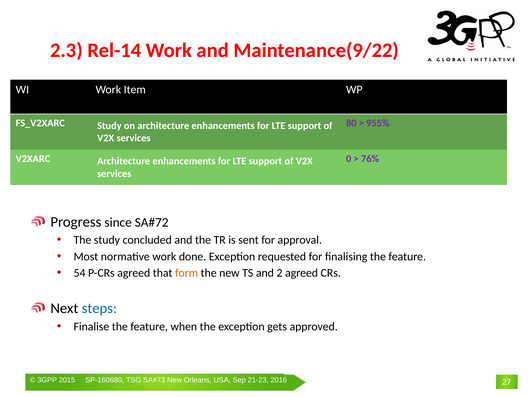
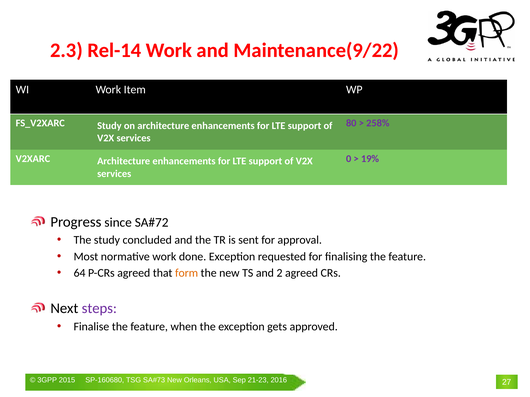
955%: 955% -> 258% (378, 123)
76%: 76% -> 19% (370, 159)
54: 54 -> 64 (80, 273)
steps colour: blue -> purple (99, 309)
